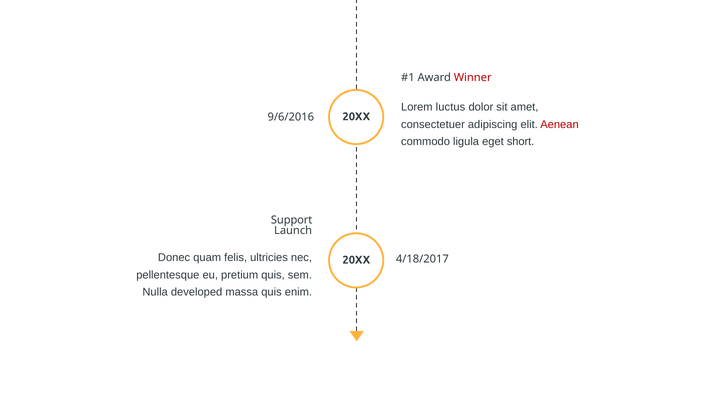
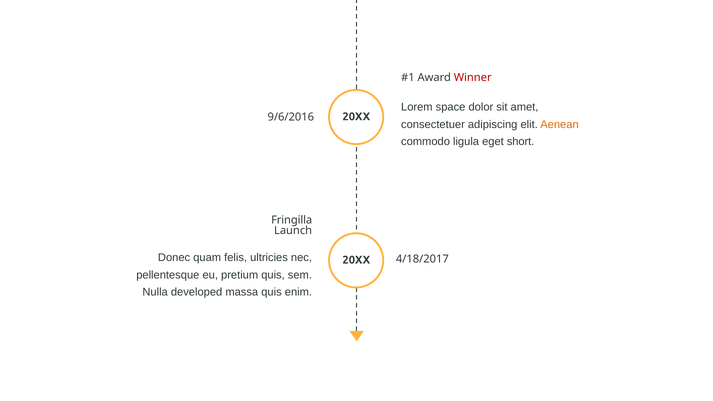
luctus: luctus -> space (451, 107)
Aenean colour: red -> orange (560, 124)
Support: Support -> Fringilla (292, 220)
